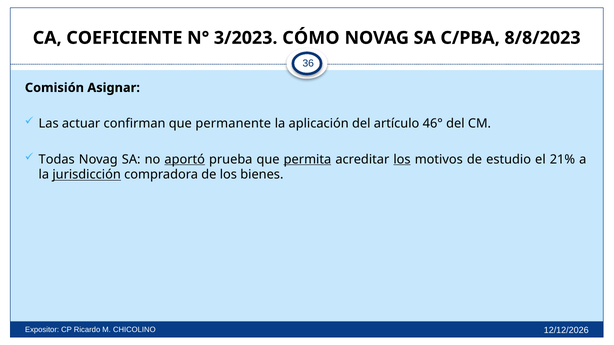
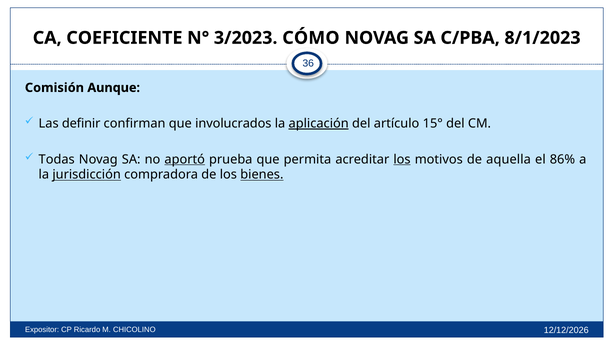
8/8/2023: 8/8/2023 -> 8/1/2023 (543, 38)
Asignar: Asignar -> Aunque (114, 88)
actuar: actuar -> definir (81, 124)
permanente: permanente -> involucrados (233, 124)
aplicación underline: none -> present (319, 124)
46°: 46° -> 15° (433, 124)
permita underline: present -> none (307, 160)
estudio: estudio -> aquella (509, 160)
21%: 21% -> 86% (562, 160)
bienes underline: none -> present (262, 175)
